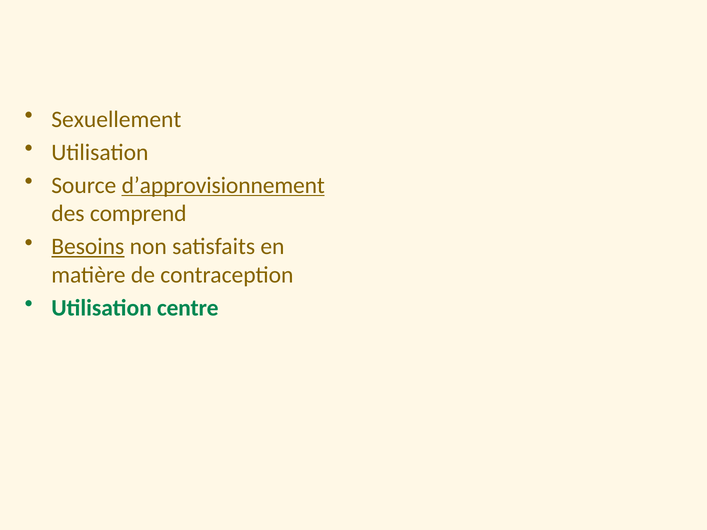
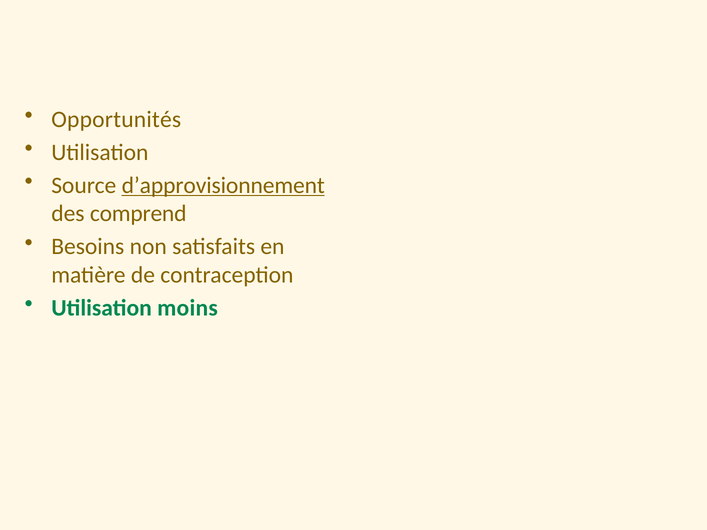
Sexuellement: Sexuellement -> Opportunités (116, 119)
Besoins underline: present -> none (88, 247)
centre: centre -> moins (187, 308)
